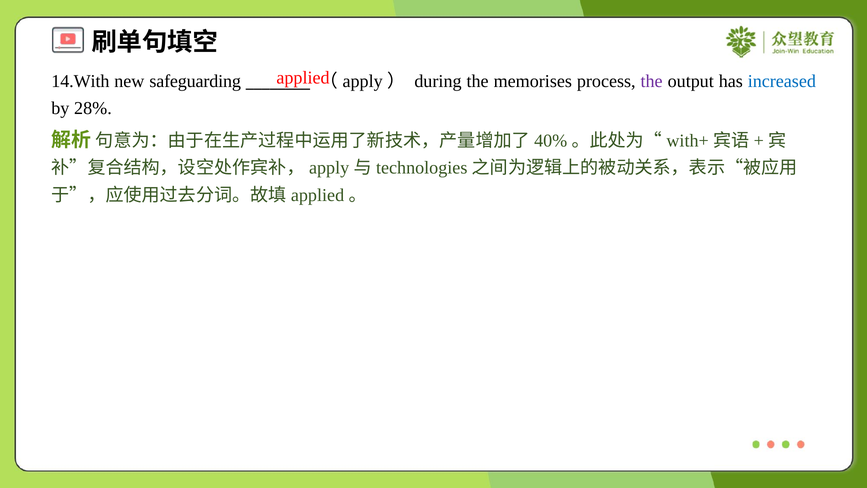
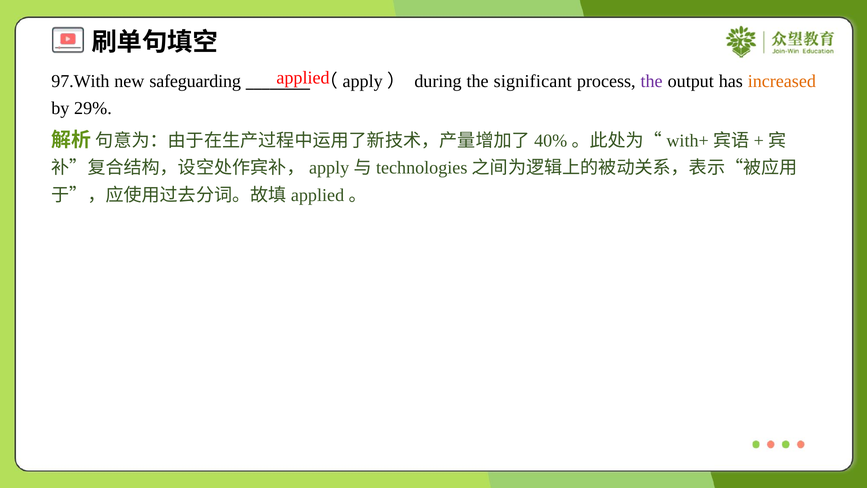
14.With: 14.With -> 97.With (80, 81)
memorises: memorises -> significant (533, 81)
increased colour: blue -> orange (782, 81)
28%: 28% -> 29% (93, 108)
